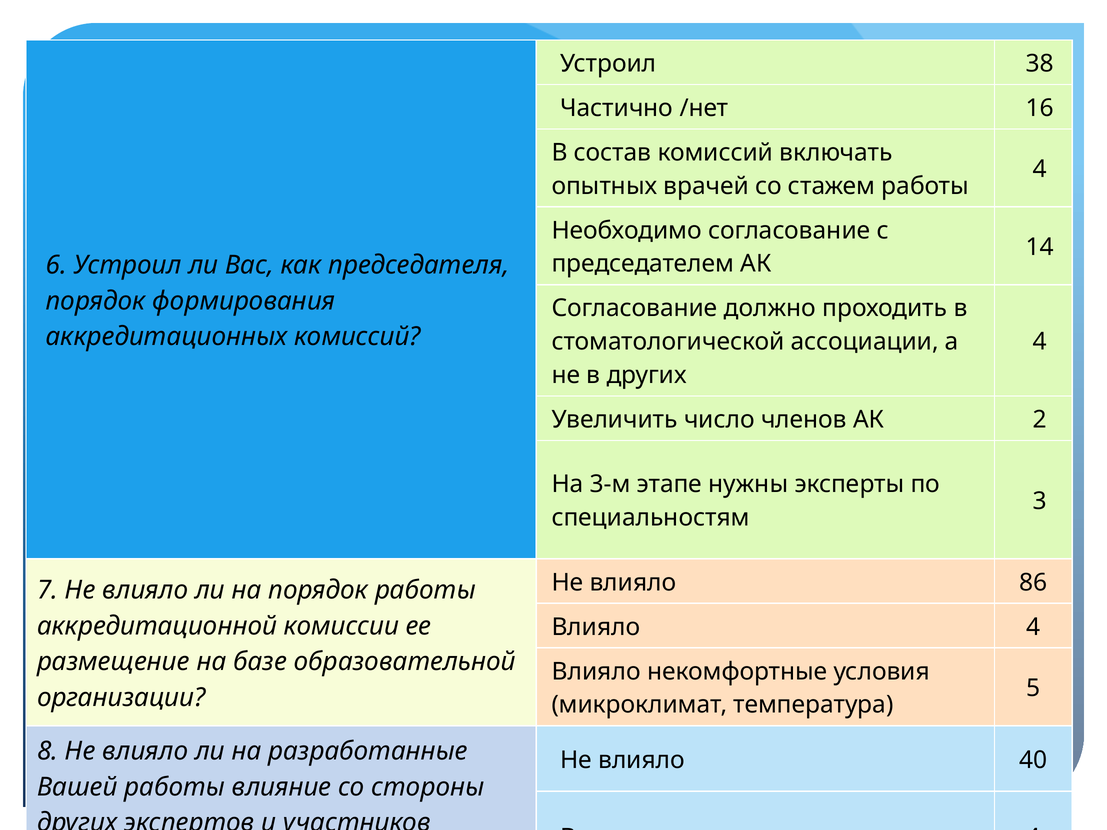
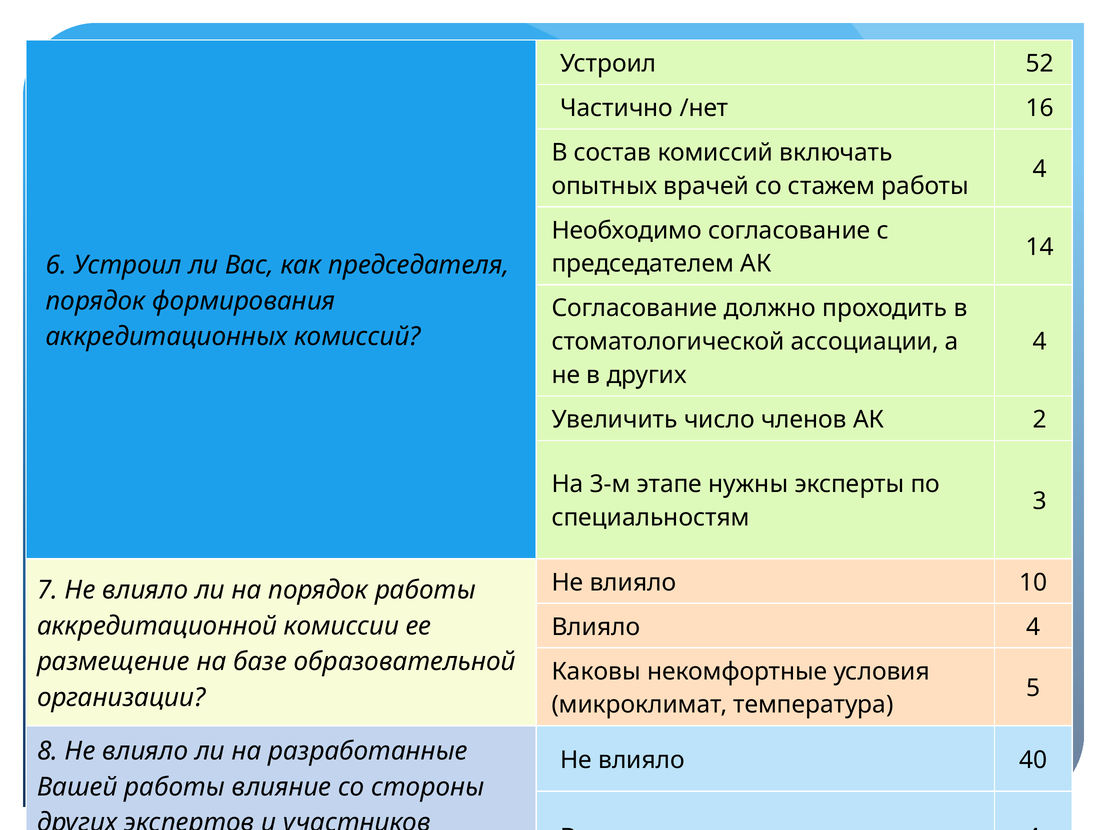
38: 38 -> 52 (1040, 64)
86: 86 -> 10 (1033, 583)
Влияло: Влияло -> Каковы (596, 672)
